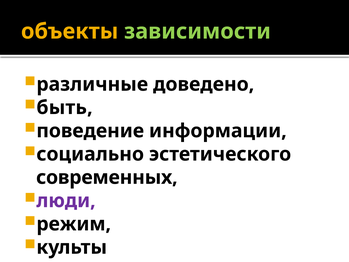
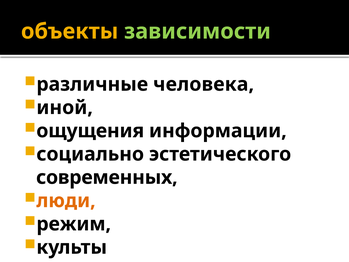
доведено: доведено -> человека (204, 84)
быть: быть -> иной (65, 107)
поведение: поведение -> ощущения (90, 131)
люди colour: purple -> orange (66, 201)
